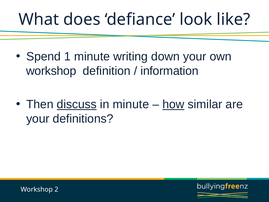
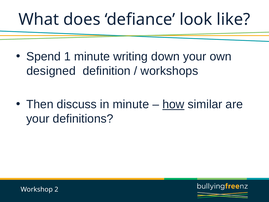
workshop: workshop -> designed (51, 71)
information: information -> workshops (169, 71)
discuss underline: present -> none (77, 104)
